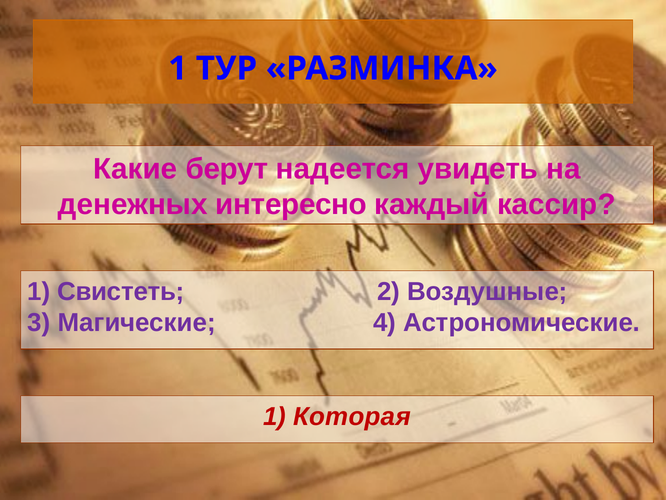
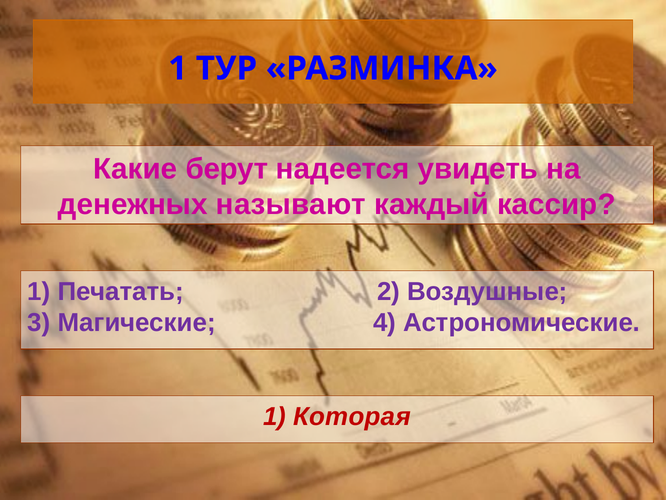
интересно: интересно -> называют (291, 204)
Свистеть: Свистеть -> Печатать (121, 291)
